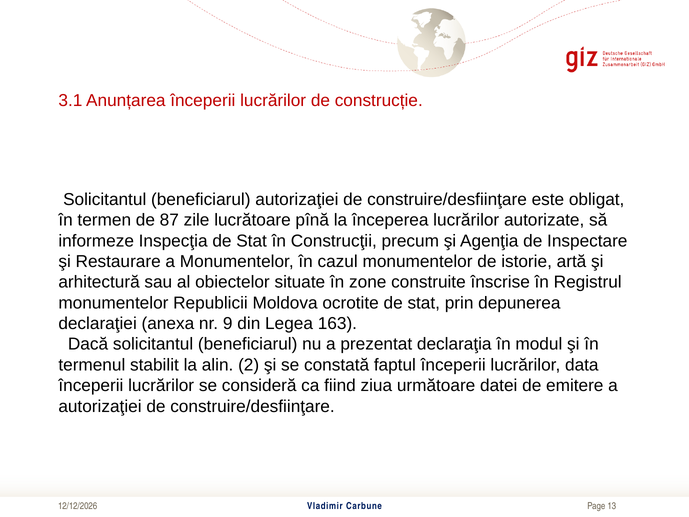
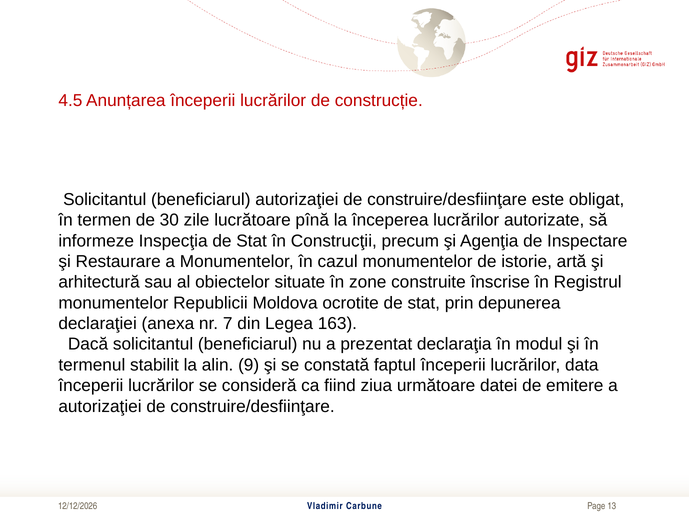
3.1: 3.1 -> 4.5 (70, 101)
87: 87 -> 30 (169, 220)
9: 9 -> 7 (228, 323)
2: 2 -> 9 (249, 365)
